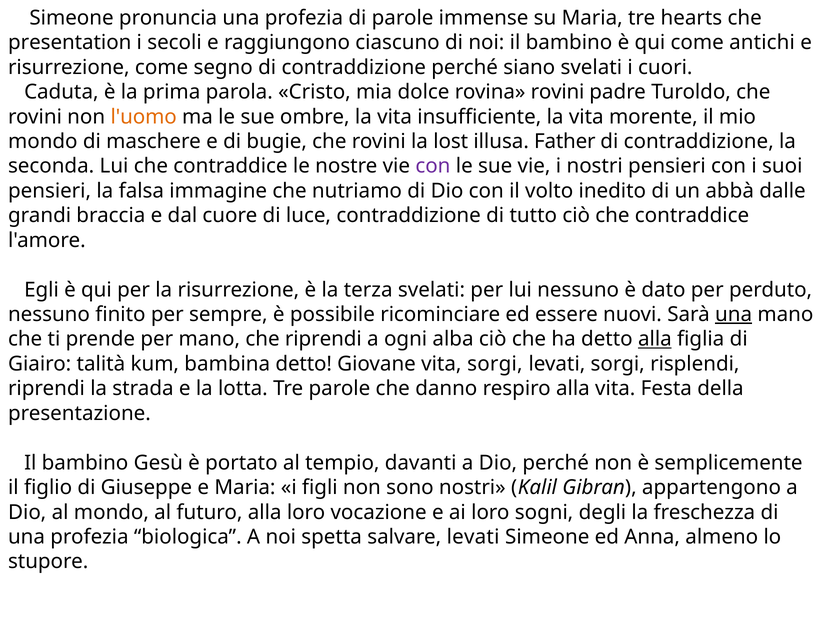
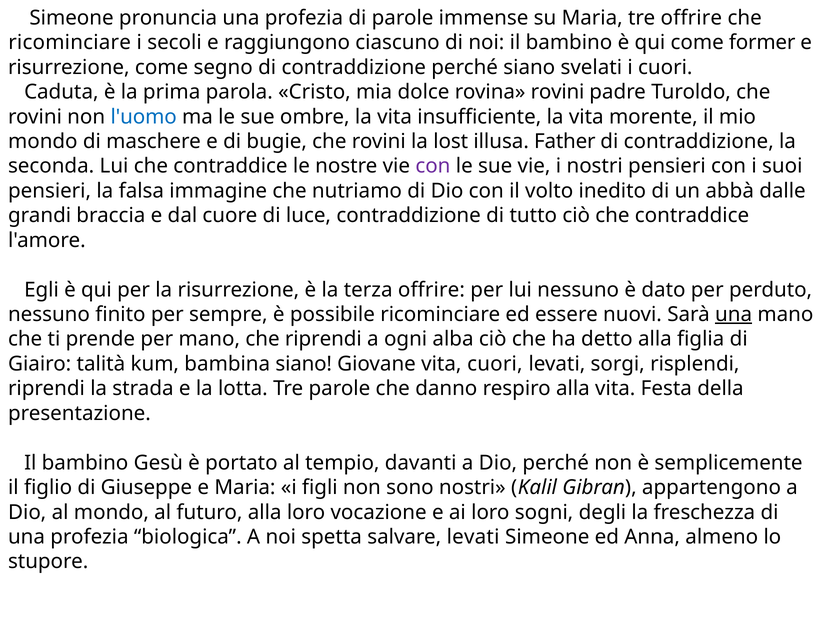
tre hearts: hearts -> offrire (691, 18)
presentation: presentation -> ricominciare (70, 43)
antichi: antichi -> former (762, 43)
l'uomo colour: orange -> blue (144, 117)
terza svelati: svelati -> offrire (431, 290)
alla underline: present -> none (655, 339)
bambina detto: detto -> siano (304, 364)
vita sorgi: sorgi -> cuori (495, 364)
